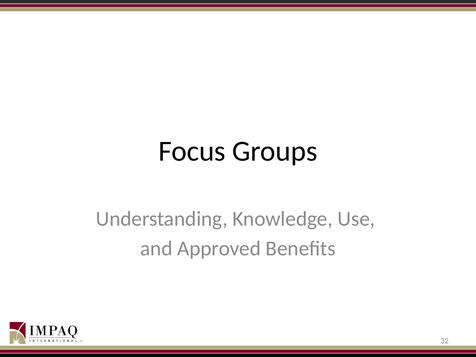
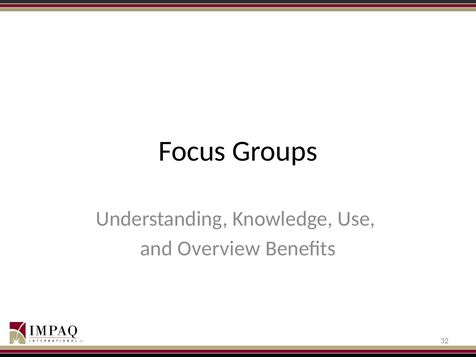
Approved: Approved -> Overview (219, 248)
